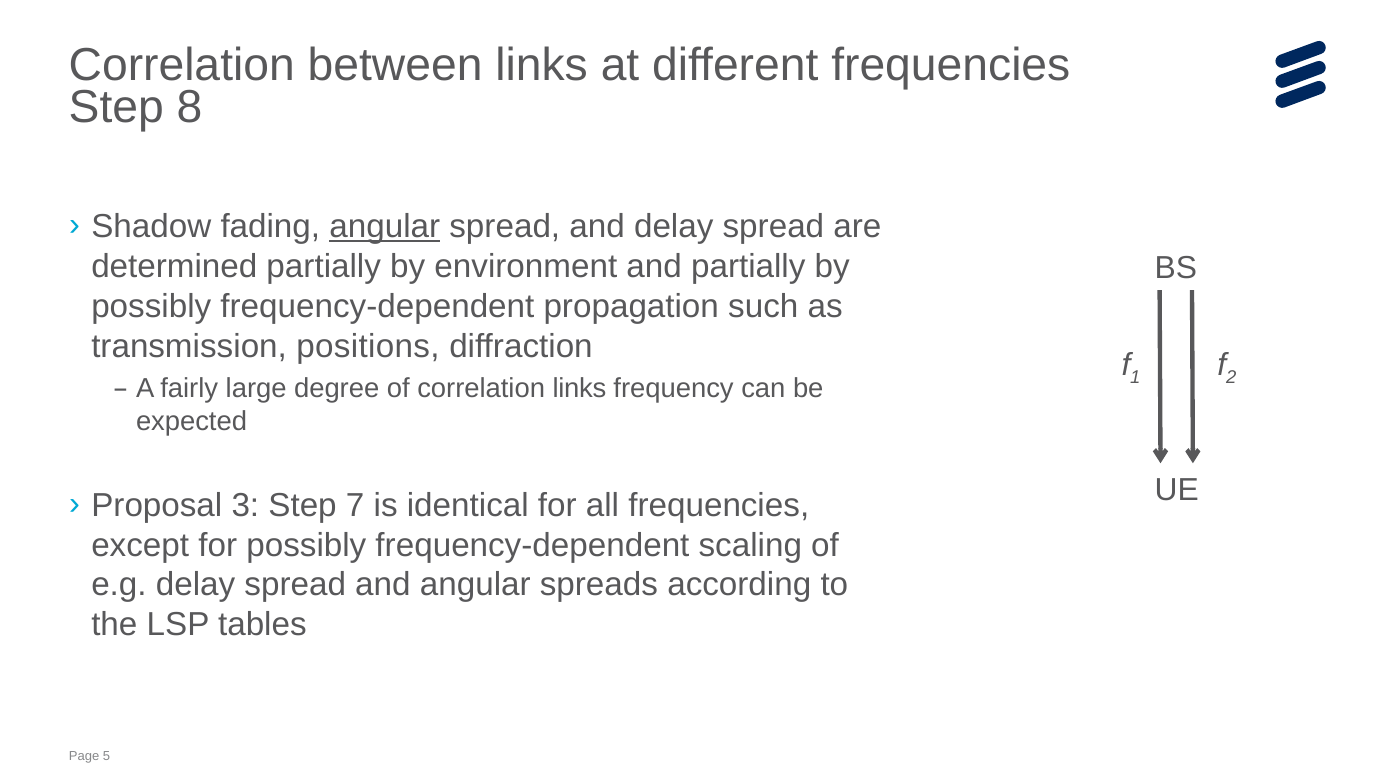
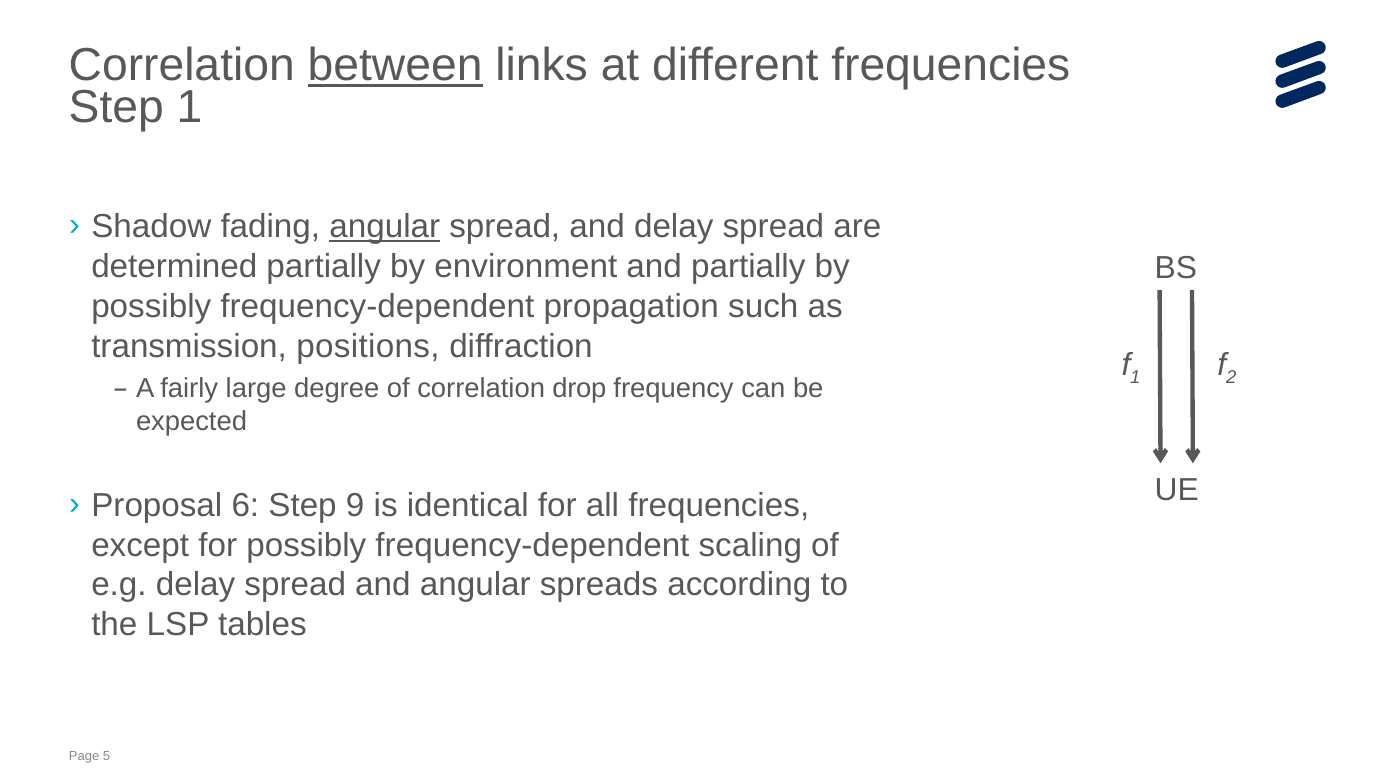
between underline: none -> present (395, 65)
Step 8: 8 -> 1 (189, 107)
correlation links: links -> drop (579, 389)
3: 3 -> 6 (245, 505)
7: 7 -> 9 (355, 505)
